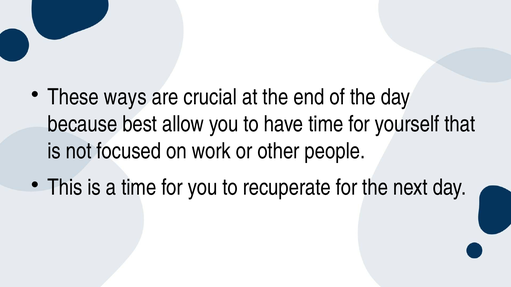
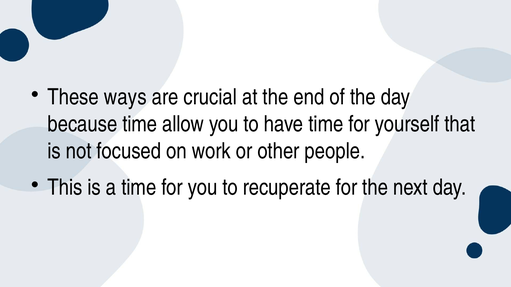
because best: best -> time (140, 124)
